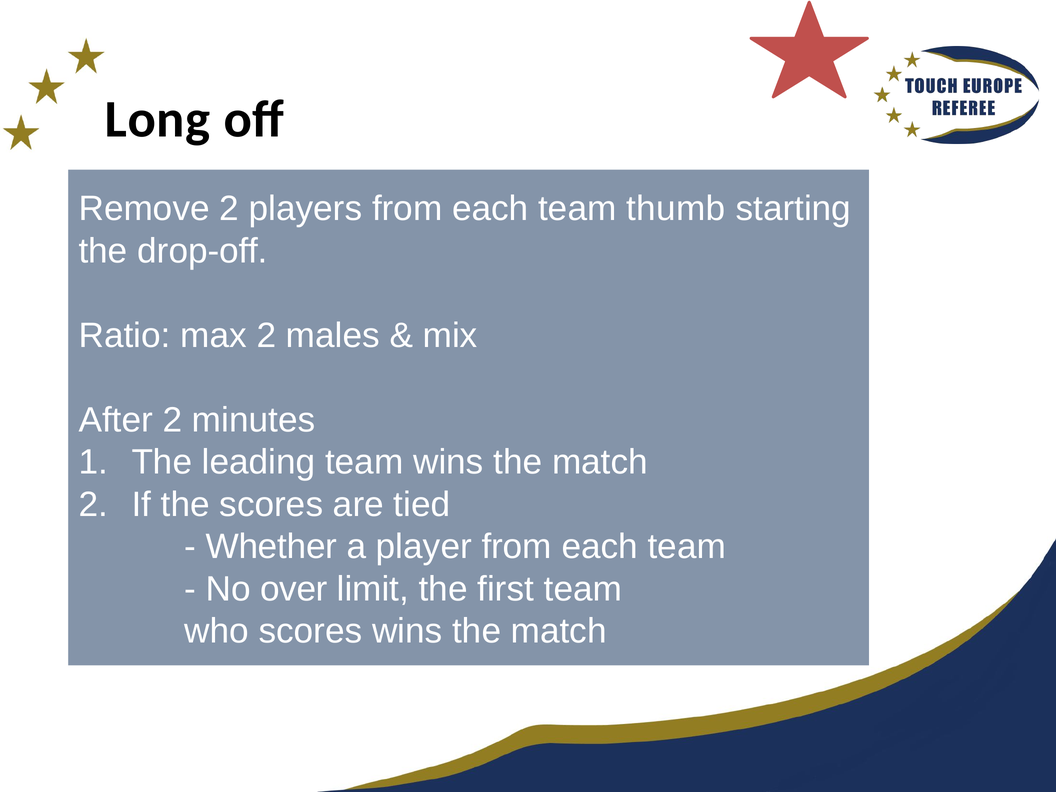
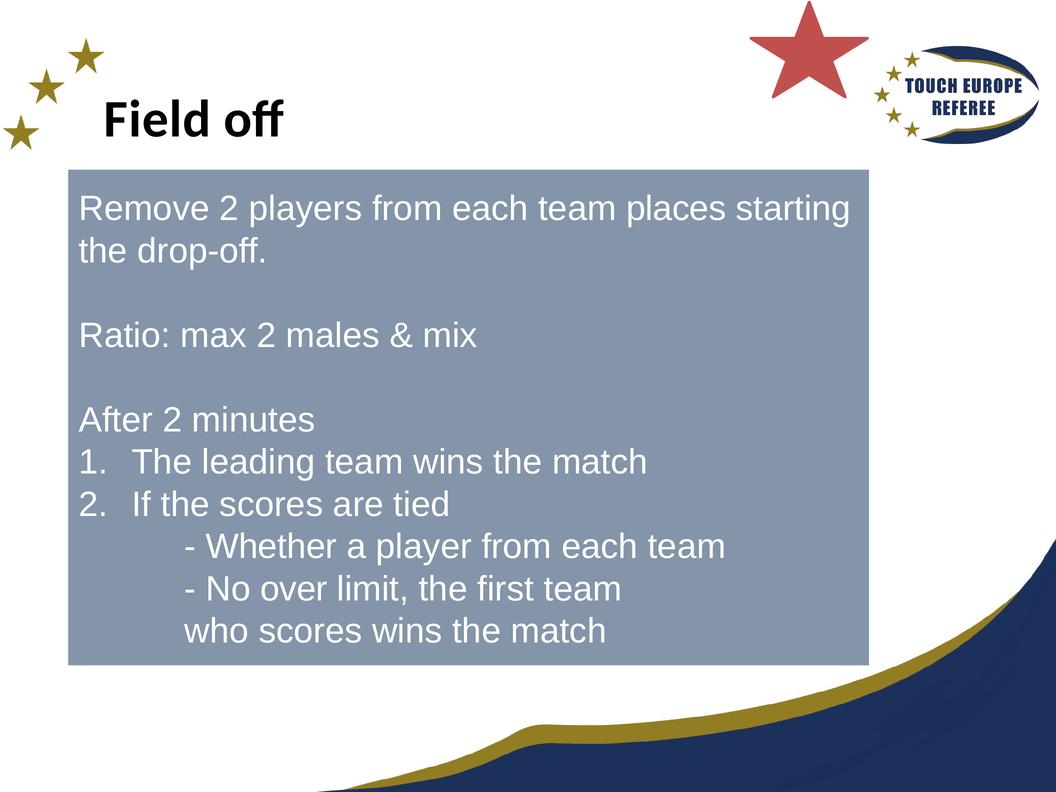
Long: Long -> Field (157, 119)
thumb: thumb -> places (676, 209)
